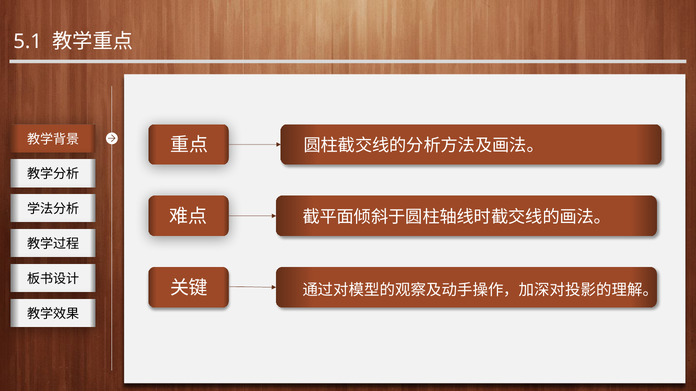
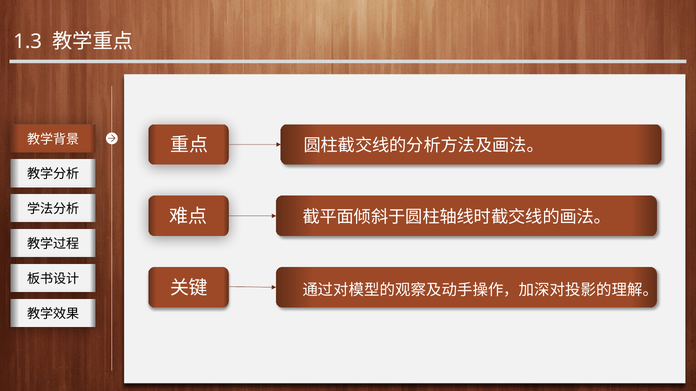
5.1: 5.1 -> 1.3 (28, 42)
